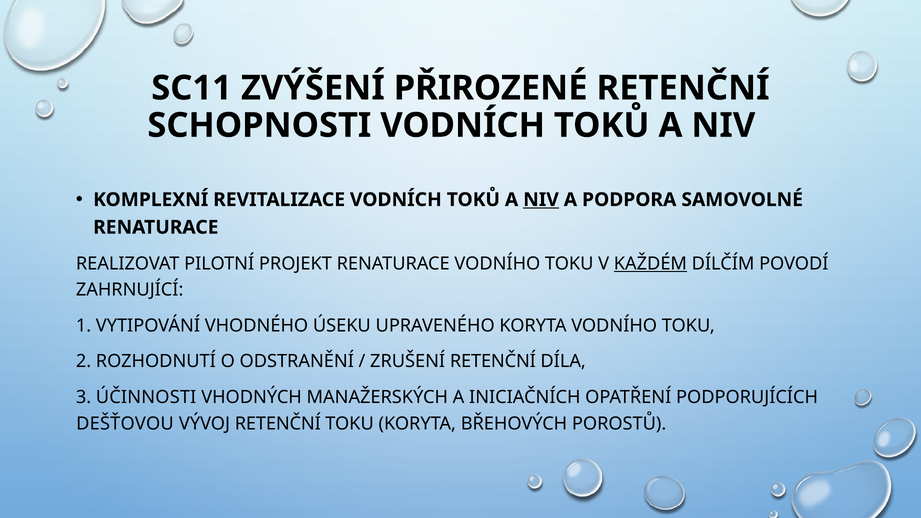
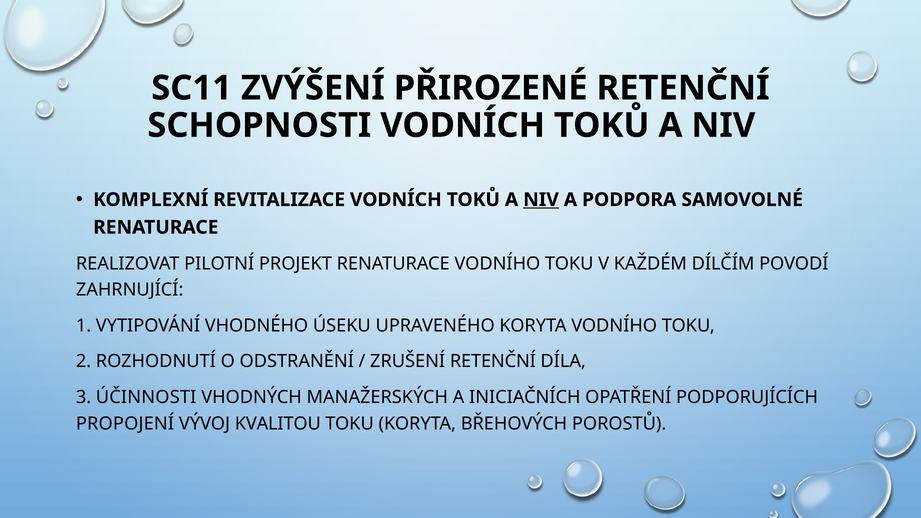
KAŽDÉM underline: present -> none (650, 264)
DEŠŤOVOU: DEŠŤOVOU -> PROPOJENÍ (125, 424)
VÝVOJ RETENČNÍ: RETENČNÍ -> KVALITOU (278, 424)
